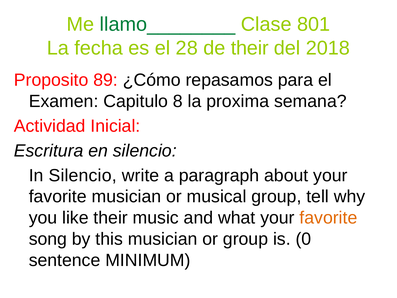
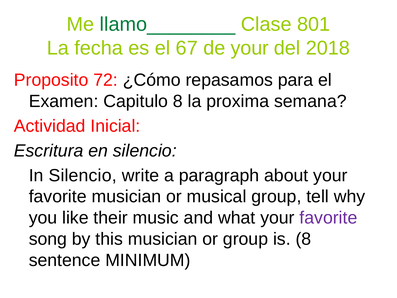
28: 28 -> 67 (187, 48)
de their: their -> your (250, 48)
89: 89 -> 72 (106, 80)
favorite colour: orange -> purple (328, 218)
is 0: 0 -> 8 (303, 239)
